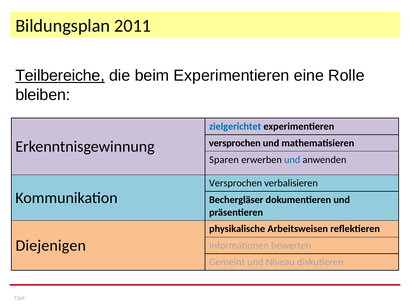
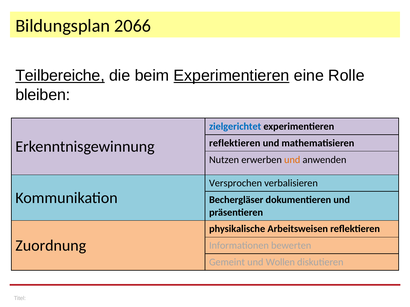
2011: 2011 -> 2066 (133, 26)
Experimentieren underline: none -> present (232, 76)
versprochen: versprochen -> reflektieren (235, 143)
Sparen: Sparen -> Nutzen (224, 160)
und colour: blue -> orange (292, 160)
Diejenigen: Diejenigen -> Zuordnung (51, 246)
Niveau: Niveau -> Wollen (280, 263)
